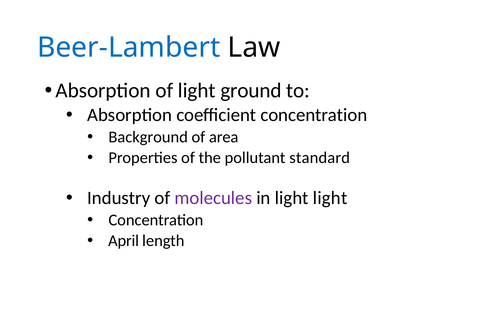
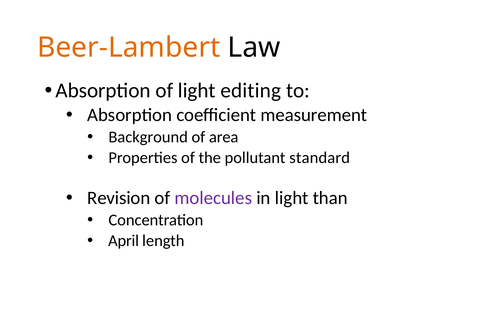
Beer-Lambert colour: blue -> orange (129, 47)
ground: ground -> editing (251, 90)
coefficient concentration: concentration -> measurement (314, 115)
Industry: Industry -> Revision (119, 198)
light light: light -> than (330, 198)
